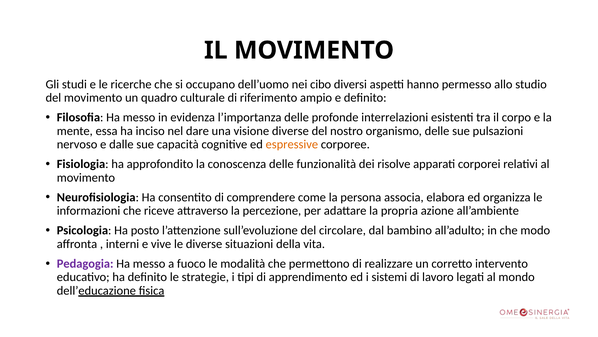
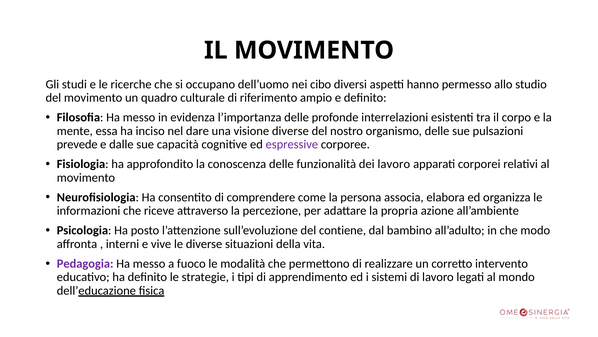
nervoso: nervoso -> prevede (77, 144)
espressive colour: orange -> purple (292, 144)
dei risolve: risolve -> lavoro (394, 164)
circolare: circolare -> contiene (342, 230)
